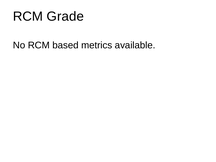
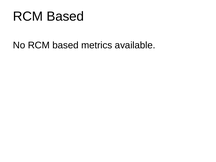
Grade: Grade -> Based (65, 16)
